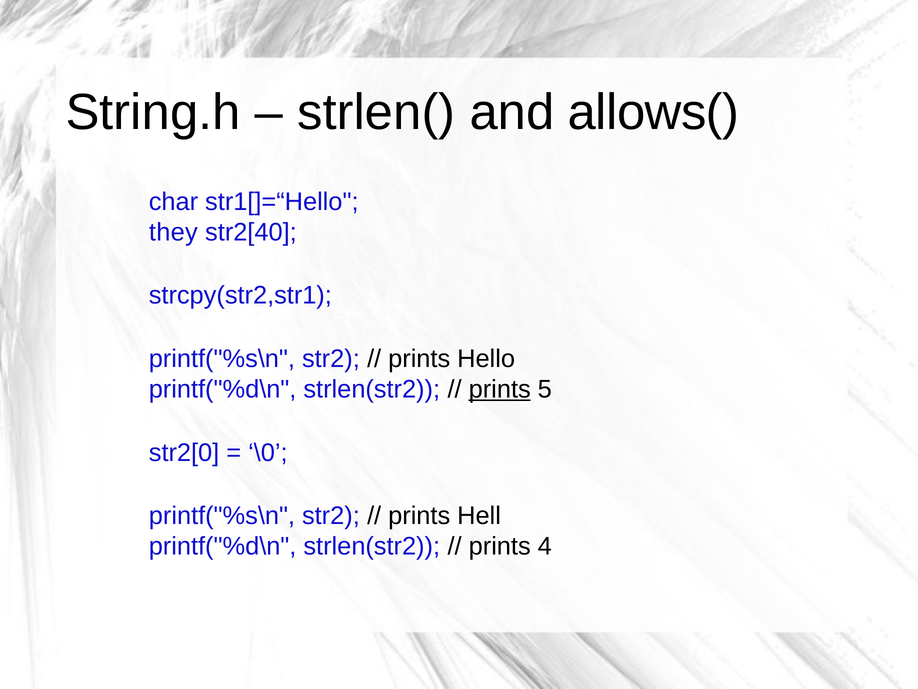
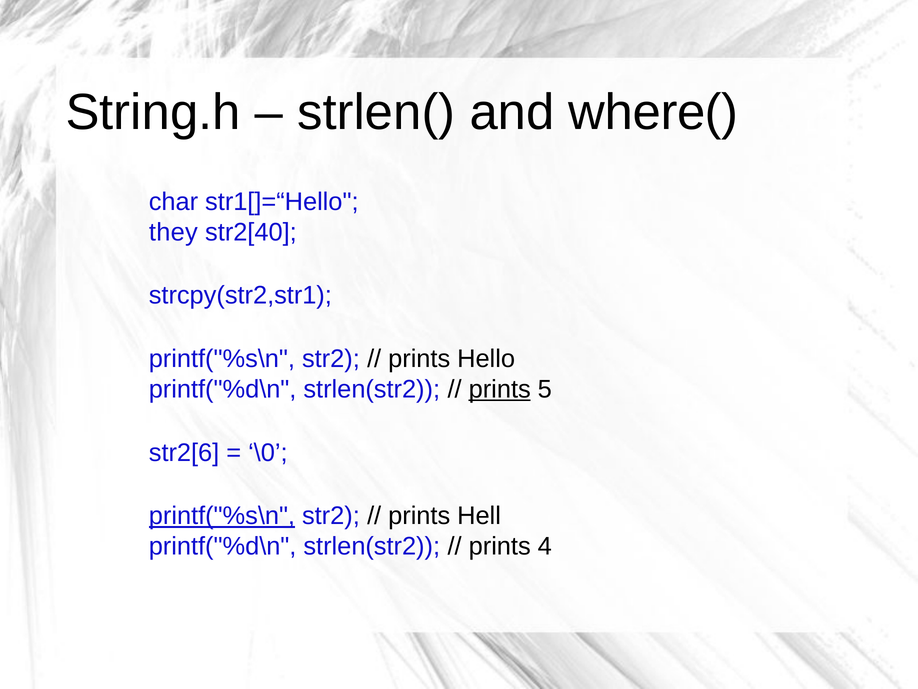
allows(: allows( -> where( (653, 112)
str2[0: str2[0 -> str2[6 (184, 452)
printf("%s\n underline: none -> present (222, 516)
